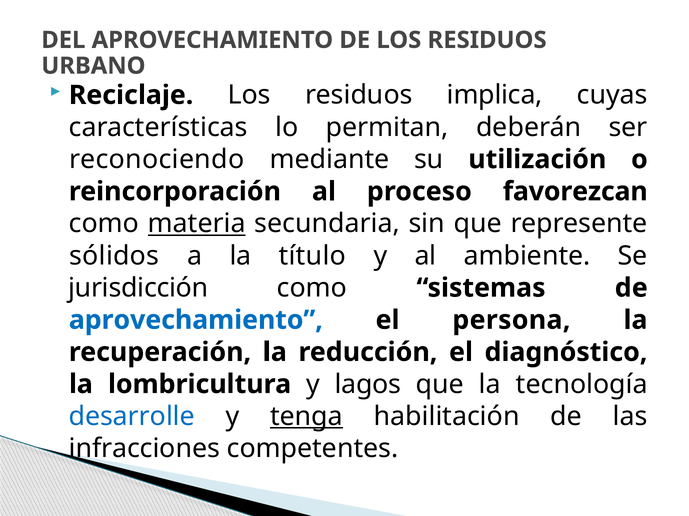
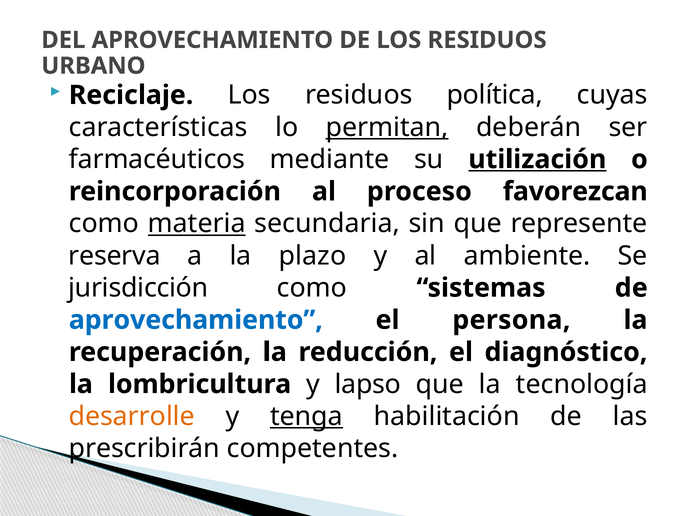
implica: implica -> política (495, 95)
permitan underline: none -> present (387, 127)
reconociendo: reconociendo -> farmacéuticos (157, 160)
utilización underline: none -> present (537, 160)
sólidos: sólidos -> reserva (115, 256)
título: título -> plazo (312, 256)
lagos: lagos -> lapso (368, 385)
desarrolle colour: blue -> orange (132, 417)
infracciones: infracciones -> prescribirán (144, 449)
